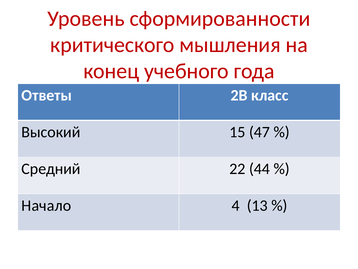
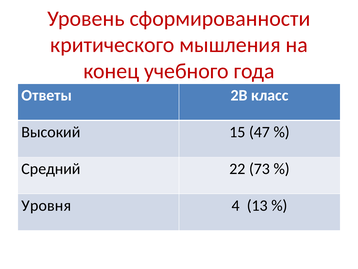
44: 44 -> 73 (259, 168)
Начало: Начало -> Уровня (46, 205)
